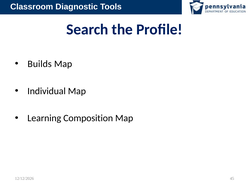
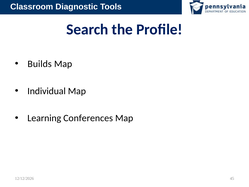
Composition: Composition -> Conferences (88, 118)
